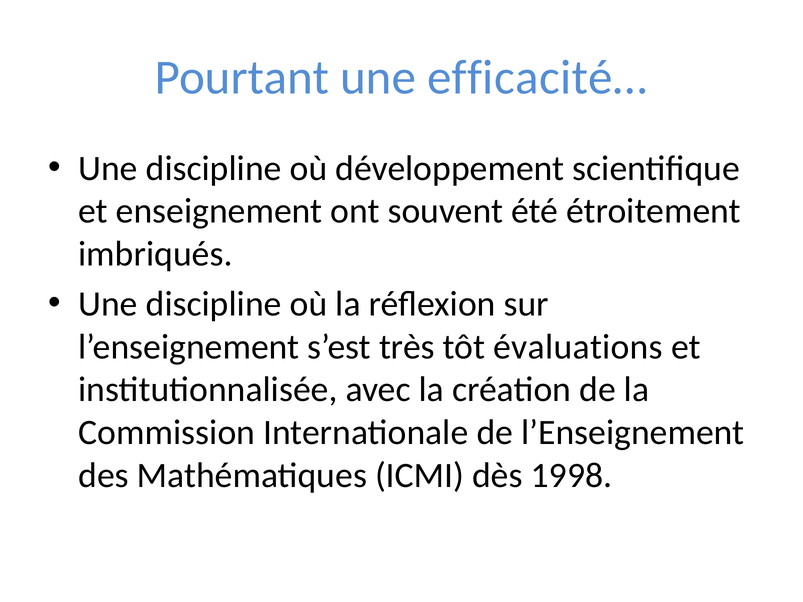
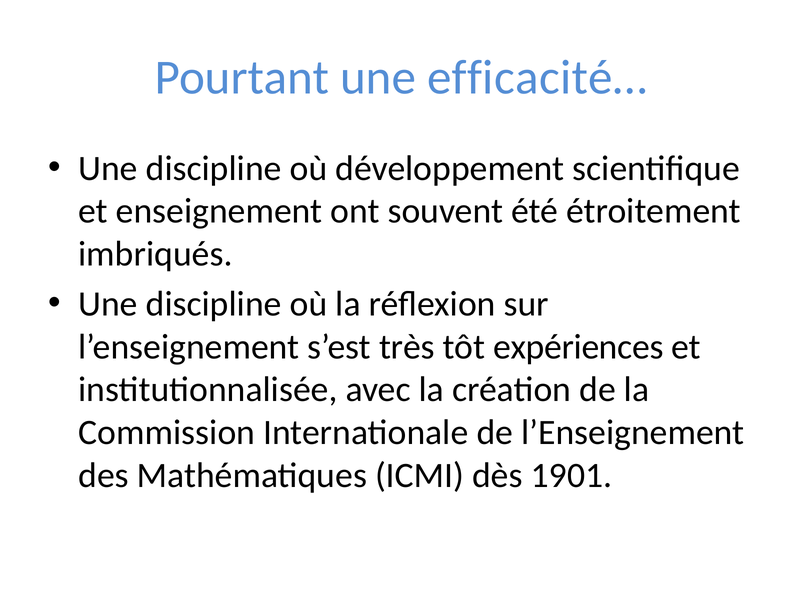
évaluations: évaluations -> expériences (578, 347)
1998: 1998 -> 1901 (572, 475)
